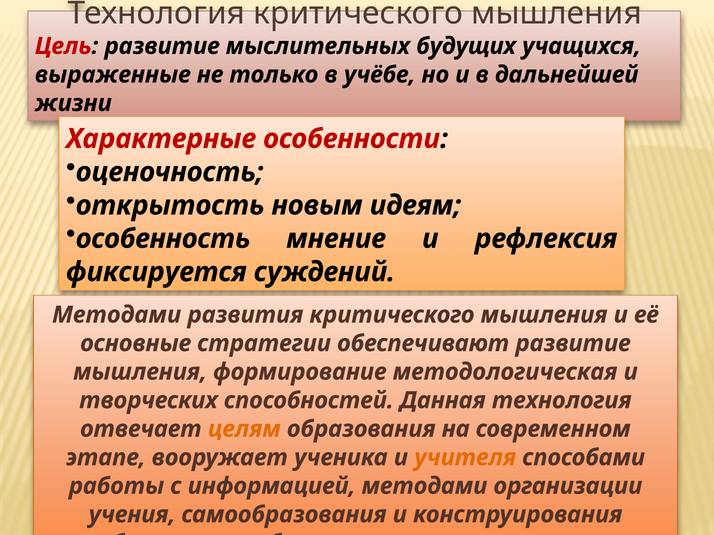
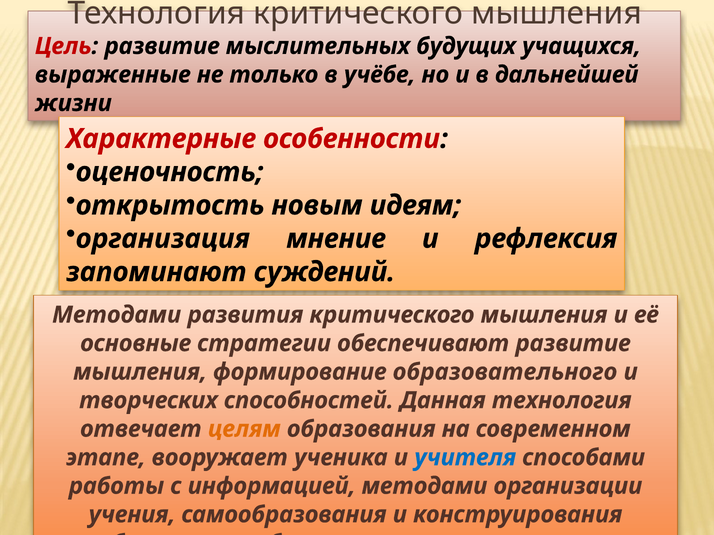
особенность: особенность -> организация (163, 239)
фиксируется: фиксируется -> запоминают (156, 272)
формирование методологическая: методологическая -> образовательного (505, 372)
учителя colour: orange -> blue (465, 458)
